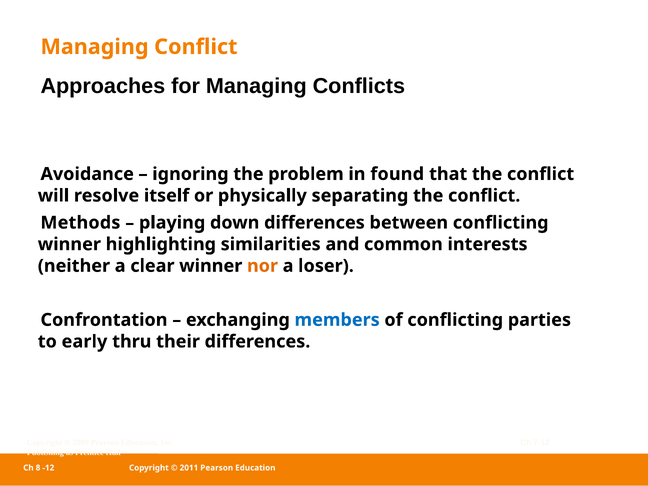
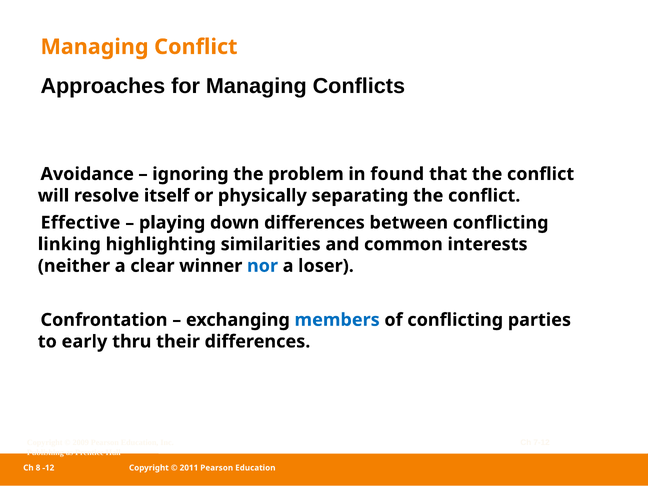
Methods: Methods -> Effective (80, 223)
winner: winner -> linking (69, 244)
nor colour: orange -> blue (262, 266)
